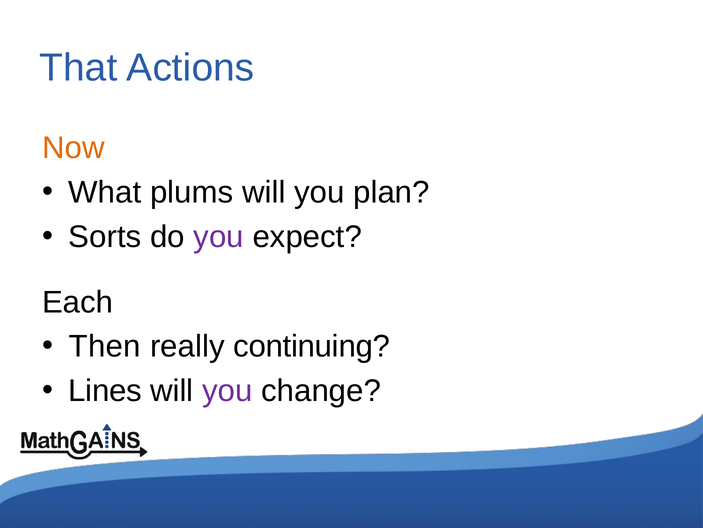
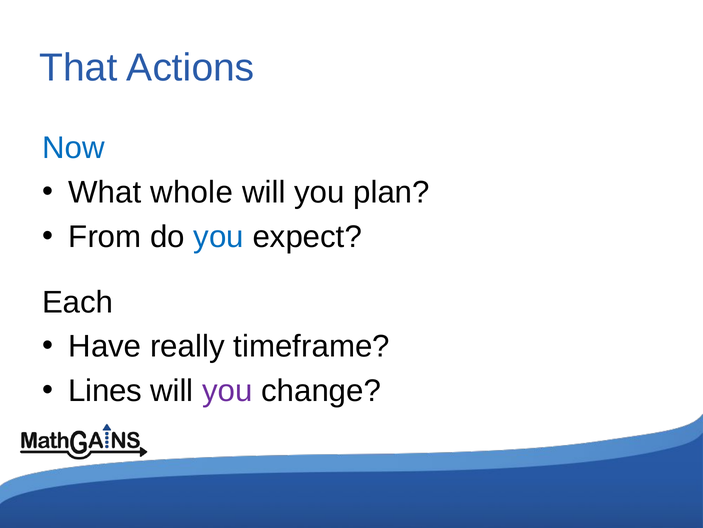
Now colour: orange -> blue (73, 148)
plums: plums -> whole (192, 192)
Sorts: Sorts -> From (105, 237)
you colour: purple -> blue (219, 237)
Then: Then -> Have (105, 346)
continuing: continuing -> timeframe (312, 346)
